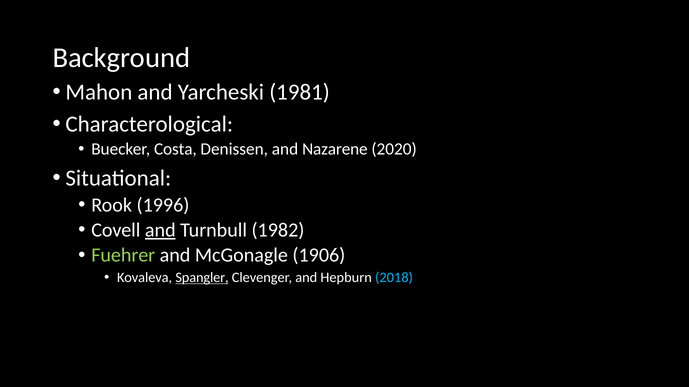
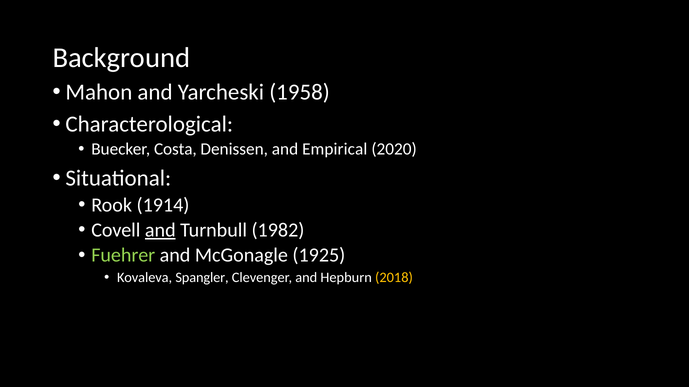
1981: 1981 -> 1958 (300, 92)
Nazarene: Nazarene -> Empirical (335, 150)
1996: 1996 -> 1914 (163, 205)
1906: 1906 -> 1925 (319, 256)
Spangler underline: present -> none (202, 278)
2018 colour: light blue -> yellow (394, 278)
